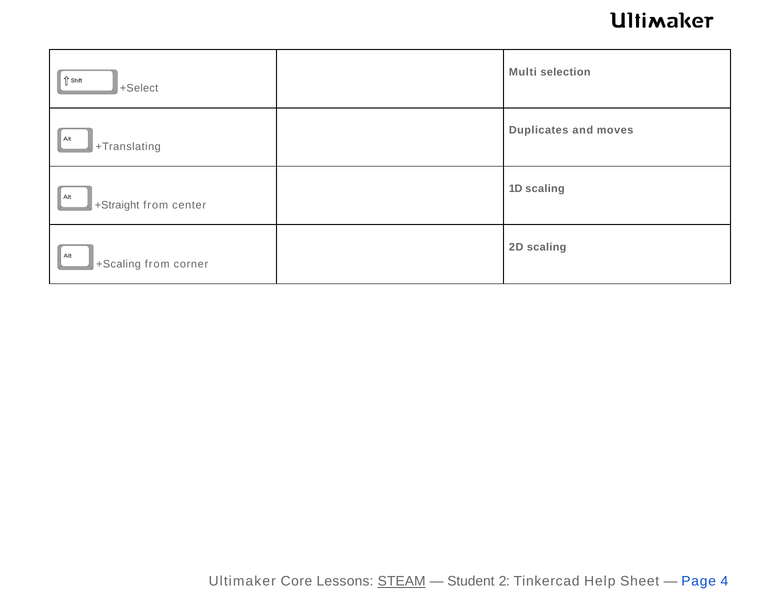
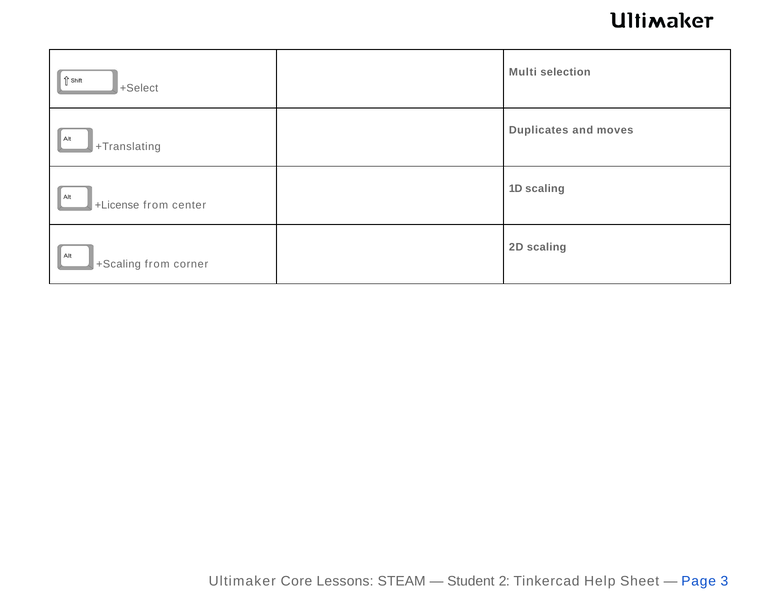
+Straight: +Straight -> +License (117, 205)
STEAM underline: present -> none (402, 582)
4: 4 -> 3 (724, 582)
